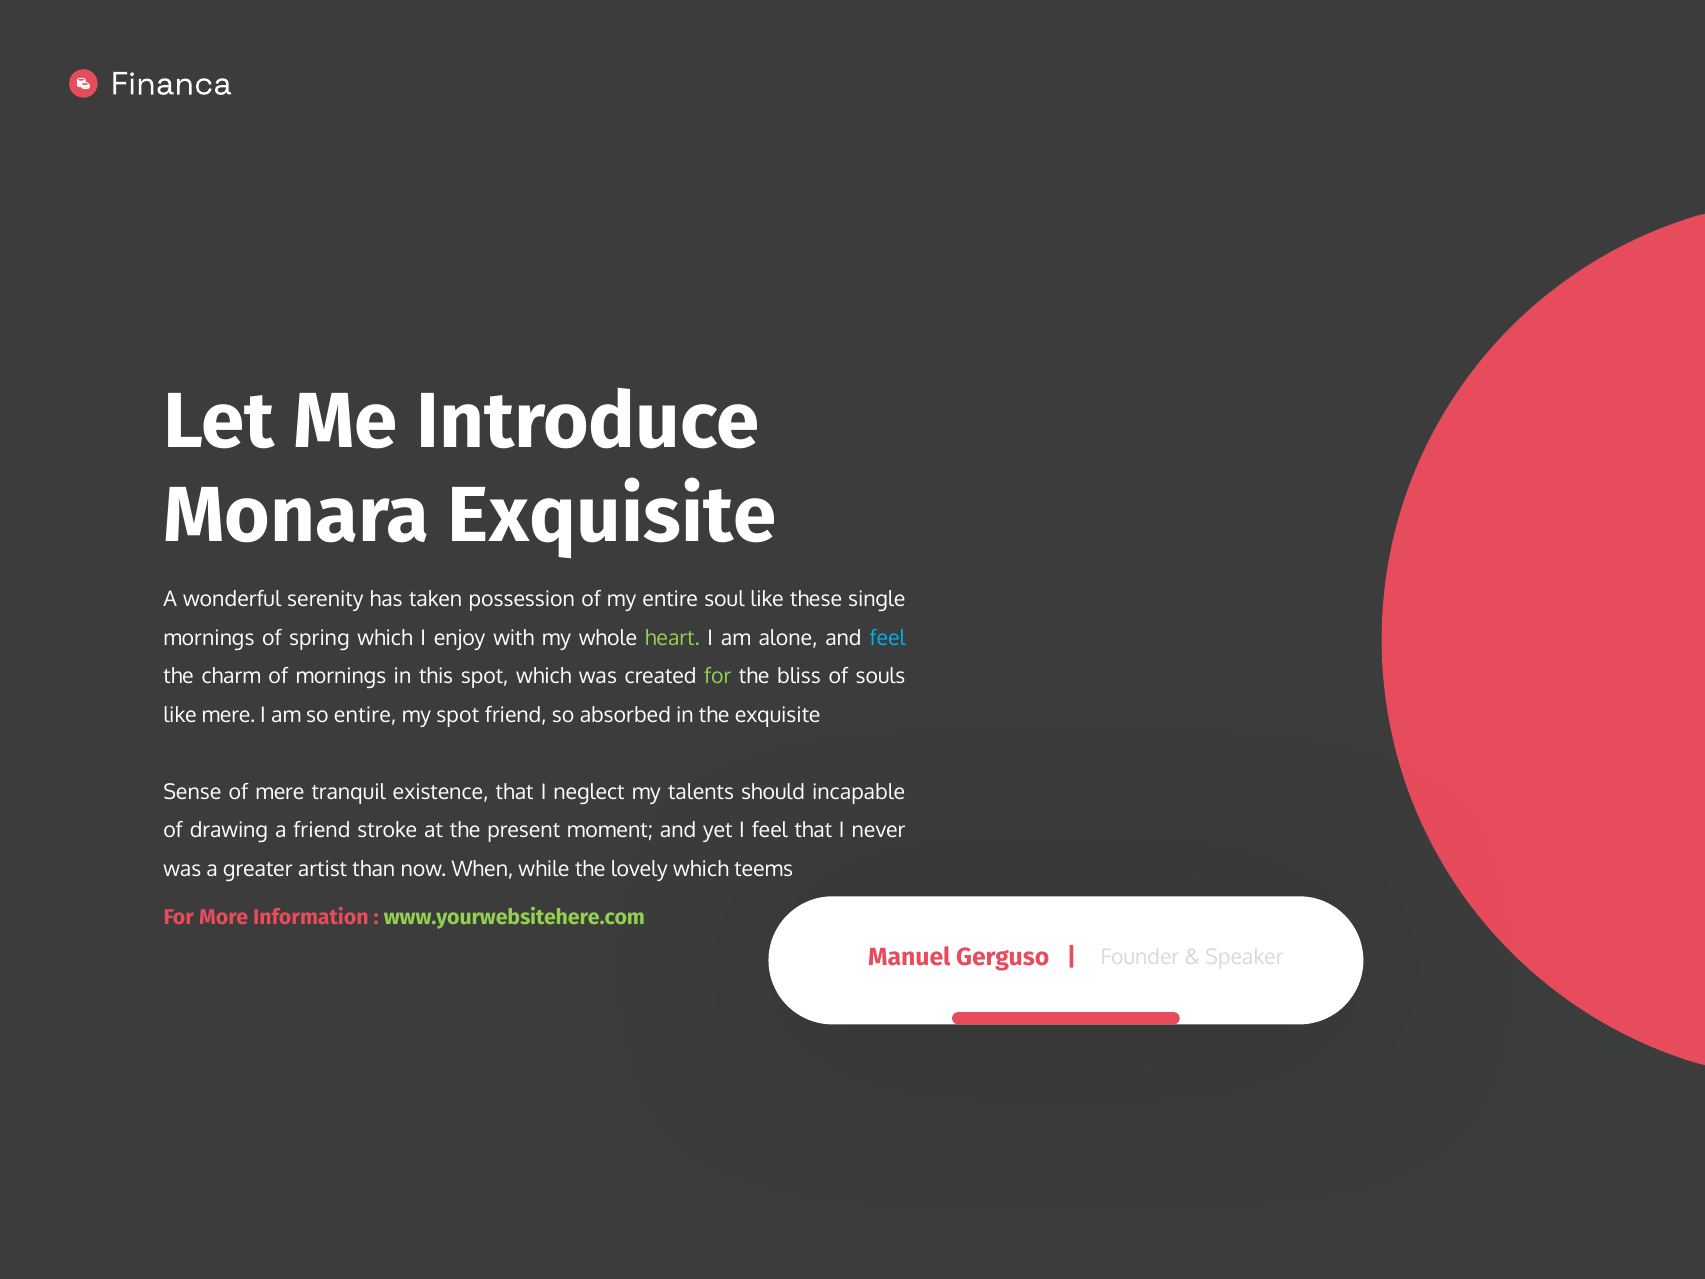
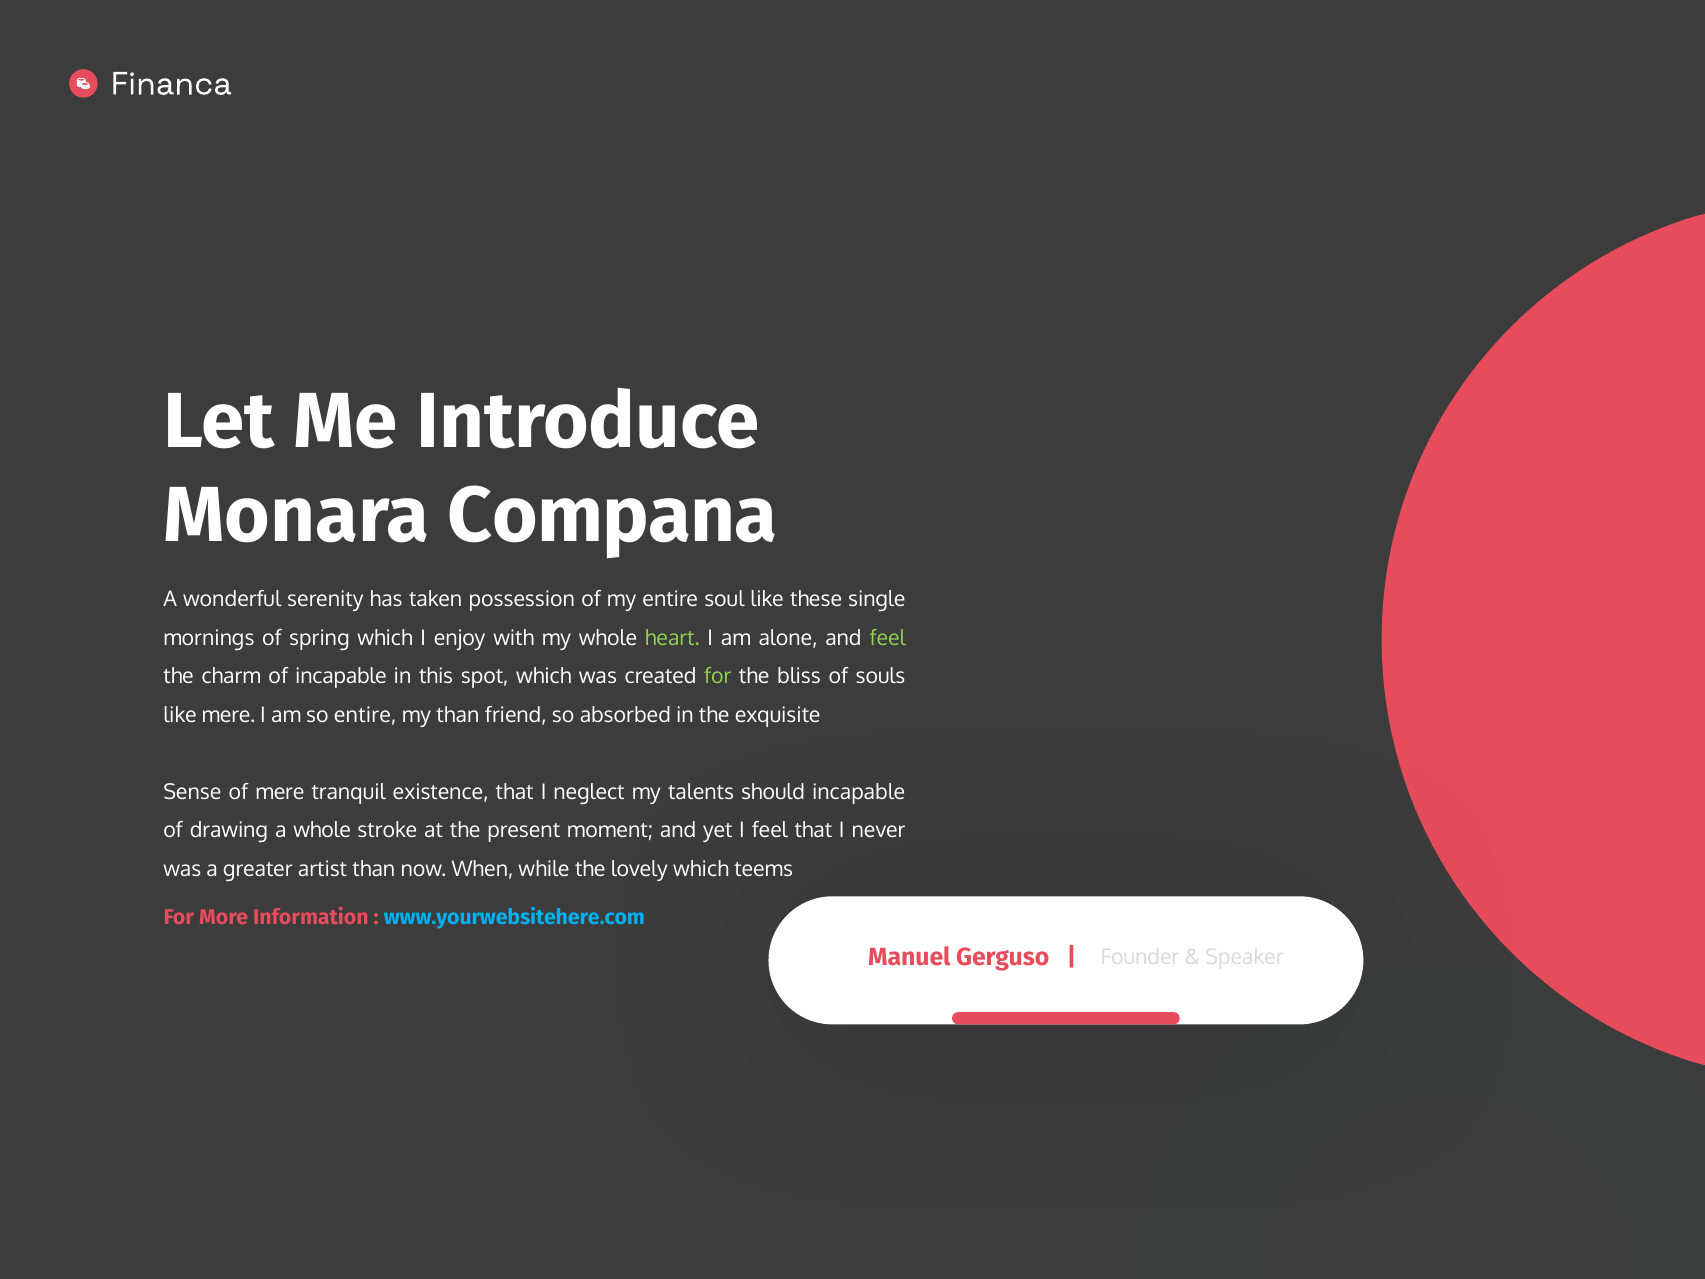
Monara Exquisite: Exquisite -> Compana (613, 516)
feel colour: light blue -> light green (888, 638)
of mornings: mornings -> incapable (341, 677)
my spot: spot -> than (458, 715)
a friend: friend -> whole (322, 831)
www.yourwebsitehere.com colour: light green -> light blue (514, 918)
